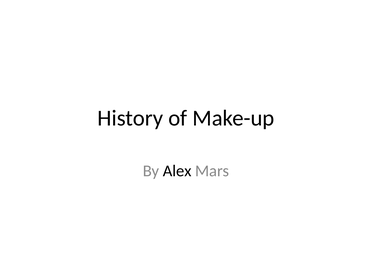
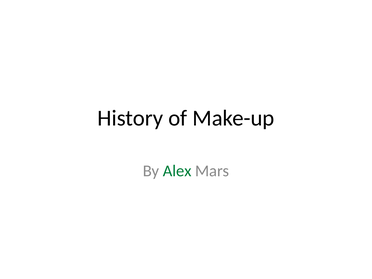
Alex colour: black -> green (177, 171)
